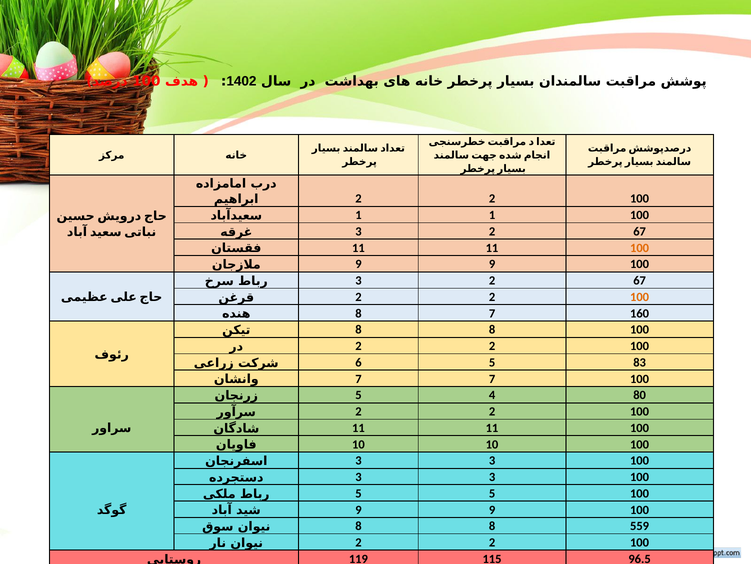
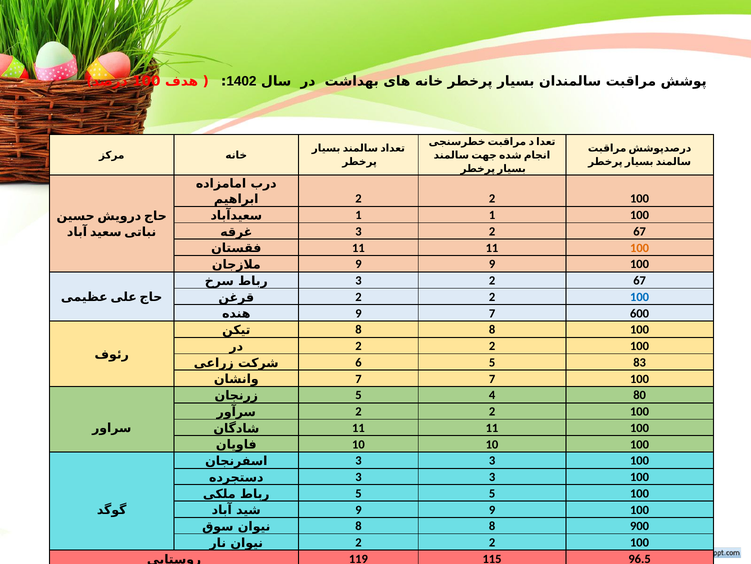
100 colour: orange -> blue (640, 297)
8: 8 -> 9 (358, 313)
160: 160 -> 600 (640, 313)
559: 559 -> 900 (640, 526)
